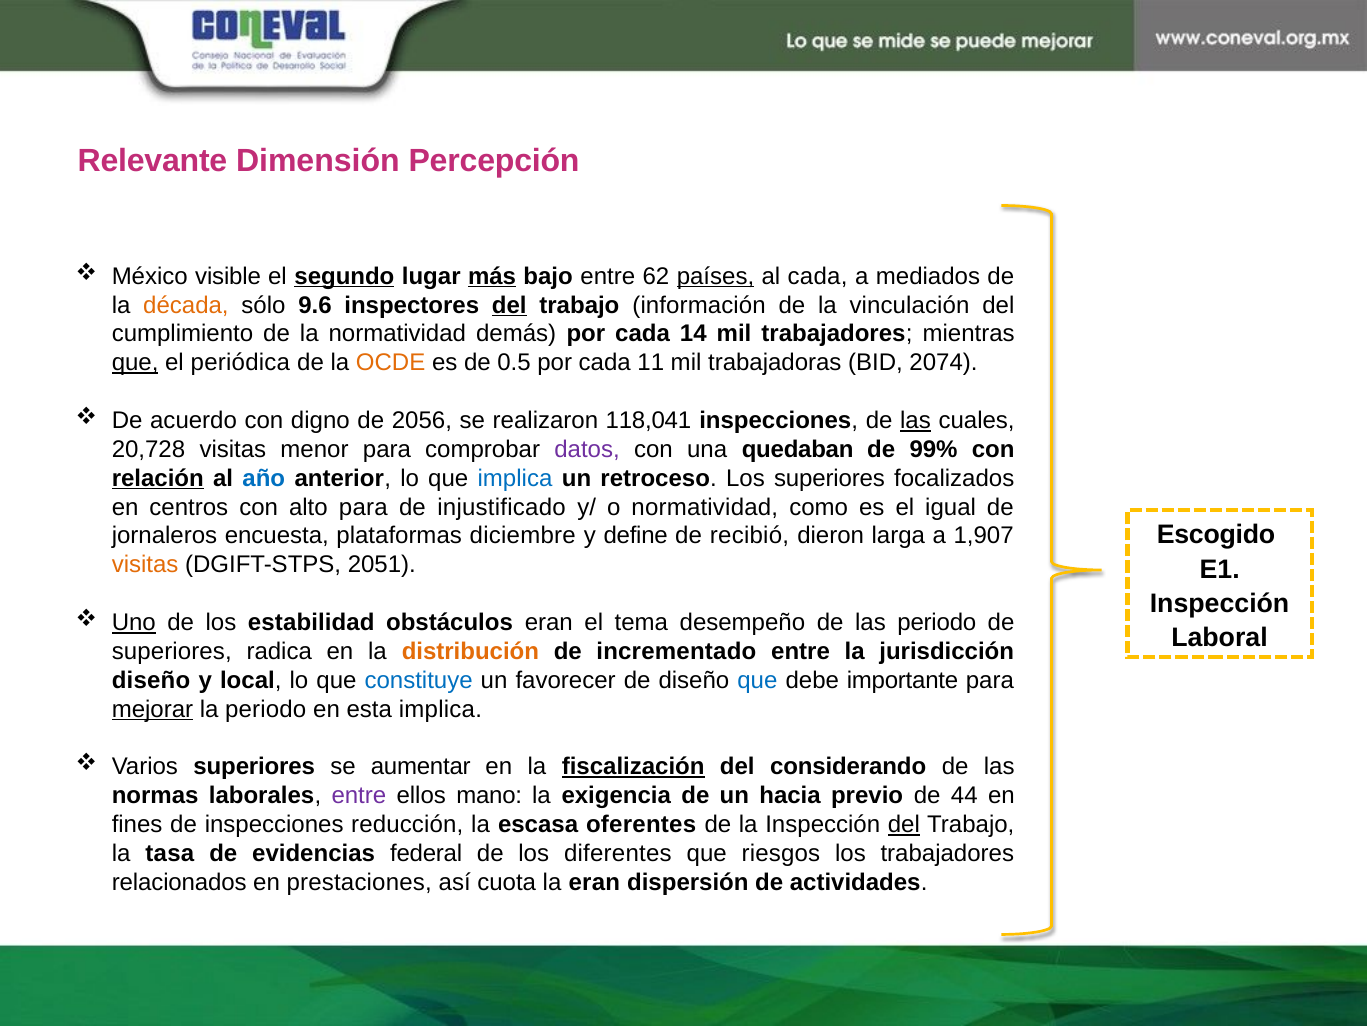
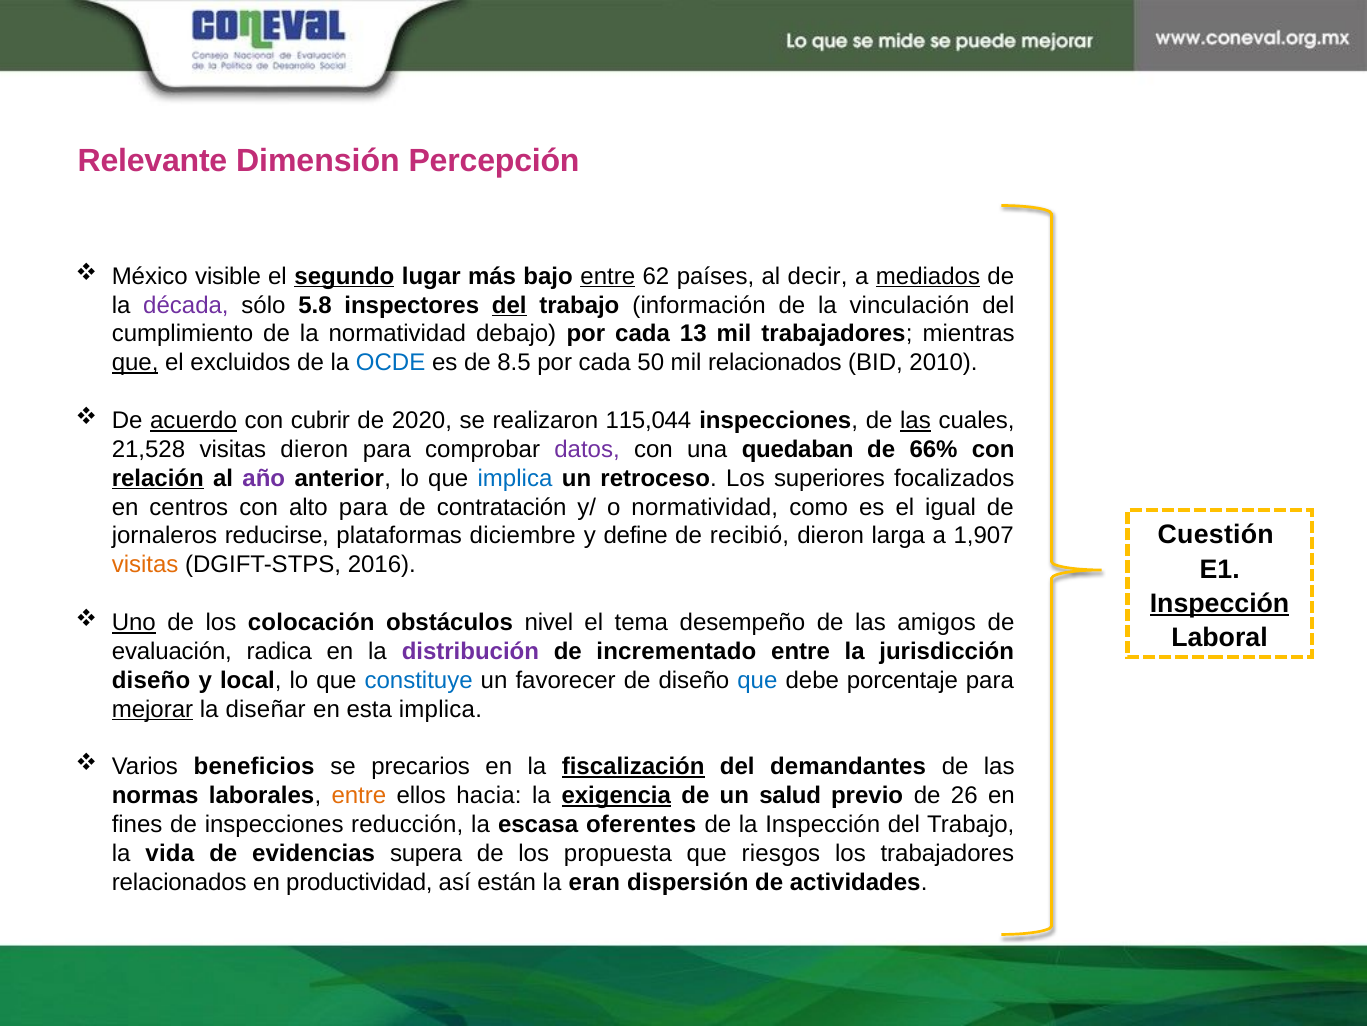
más underline: present -> none (492, 276)
entre underline: none -> present (608, 276)
países underline: present -> none (715, 276)
al cada: cada -> decir (818, 276)
mediados underline: none -> present (928, 276)
década colour: orange -> purple (186, 305)
9.6: 9.6 -> 5.8 (315, 305)
demás: demás -> debajo (516, 334)
14: 14 -> 13 (693, 334)
periódica: periódica -> excluidos (240, 363)
OCDE colour: orange -> blue (391, 363)
0.5: 0.5 -> 8.5 (514, 363)
11: 11 -> 50 (651, 363)
mil trabajadoras: trabajadoras -> relacionados (775, 363)
2074: 2074 -> 2010 (943, 363)
acuerdo underline: none -> present (194, 420)
digno: digno -> cubrir (320, 420)
2056: 2056 -> 2020 (422, 420)
118,041: 118,041 -> 115,044 (648, 420)
20,728: 20,728 -> 21,528 (148, 449)
visitas menor: menor -> dieron (314, 449)
99%: 99% -> 66% (934, 449)
año colour: blue -> purple (264, 478)
injustificado: injustificado -> contratación (502, 507)
Escogido: Escogido -> Cuestión (1216, 535)
encuesta: encuesta -> reducirse (277, 536)
2051: 2051 -> 2016 (382, 564)
Inspección underline: none -> present (1220, 603)
estabilidad: estabilidad -> colocación (311, 622)
obstáculos eran: eran -> nivel (549, 622)
las periodo: periodo -> amigos (937, 622)
superiores: superiores -> evaluación (172, 651)
distribución colour: orange -> purple (470, 651)
importante: importante -> porcentaje (902, 680)
la periodo: periodo -> diseñar (266, 709)
Varios superiores: superiores -> beneficios (254, 766)
aumentar: aumentar -> precarios (421, 766)
considerando: considerando -> demandantes (848, 766)
entre colour: purple -> orange (359, 795)
mano: mano -> hacia (489, 795)
exigencia underline: none -> present (616, 795)
hacia: hacia -> salud (790, 795)
44: 44 -> 26 (964, 795)
del underline: present -> none (904, 824)
tasa: tasa -> vida (170, 853)
federal: federal -> supera (426, 853)
diferentes: diferentes -> propuesta (618, 853)
prestaciones: prestaciones -> productividad (359, 882)
cuota: cuota -> están (507, 882)
